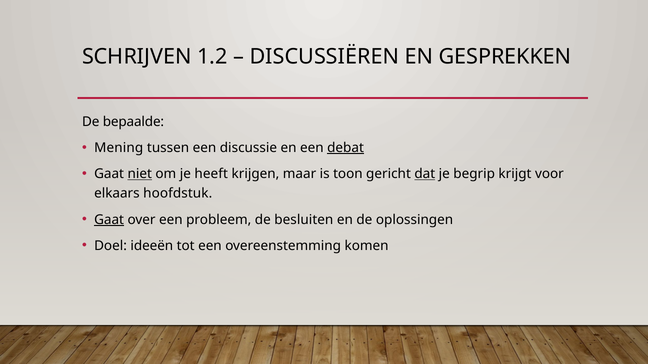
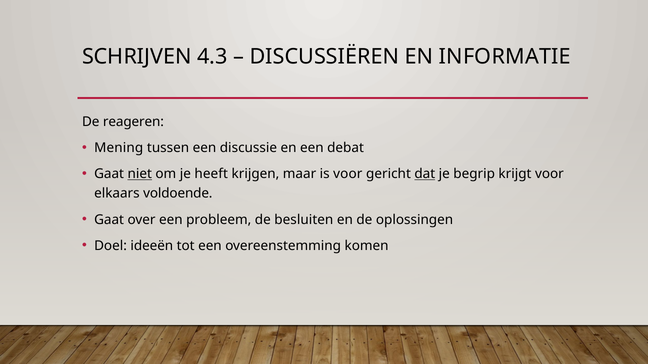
1.2: 1.2 -> 4.3 (212, 57)
GESPREKKEN: GESPREKKEN -> INFORMATIE (505, 57)
bepaalde: bepaalde -> reageren (133, 122)
debat underline: present -> none (346, 148)
is toon: toon -> voor (348, 174)
hoofdstuk: hoofdstuk -> voldoende (178, 194)
Gaat underline: present -> none (109, 220)
